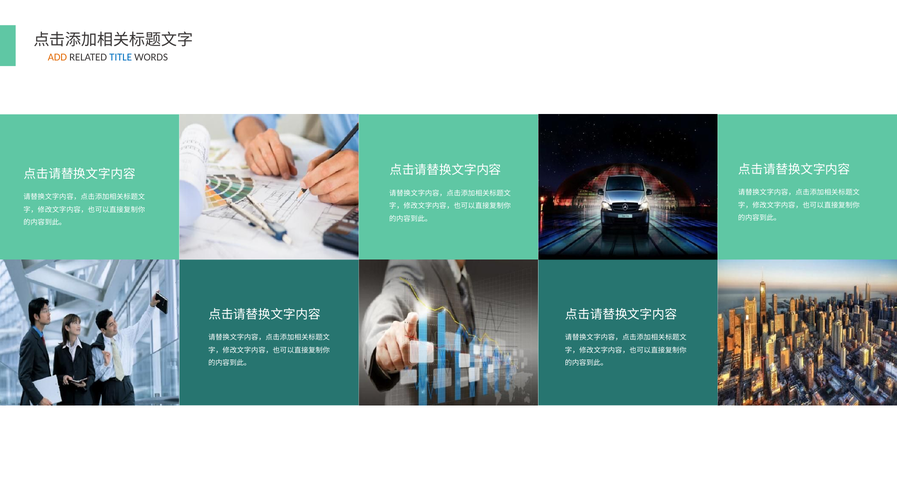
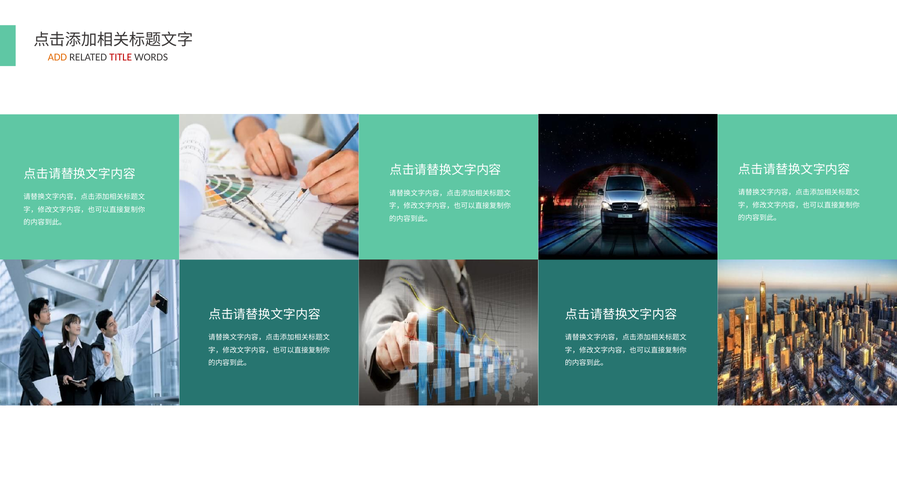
TITLE colour: blue -> red (121, 57)
